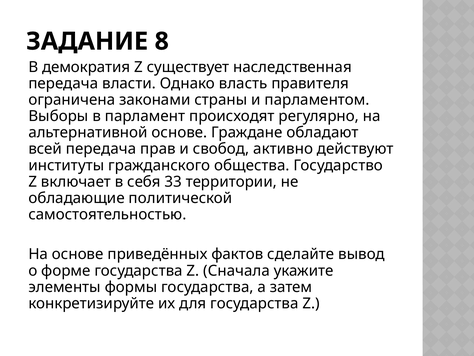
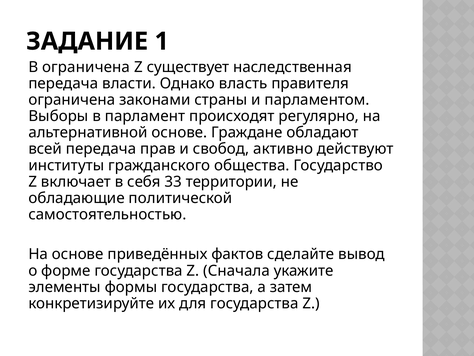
8: 8 -> 1 (162, 41)
В демократия: демократия -> ограничена (86, 67)
